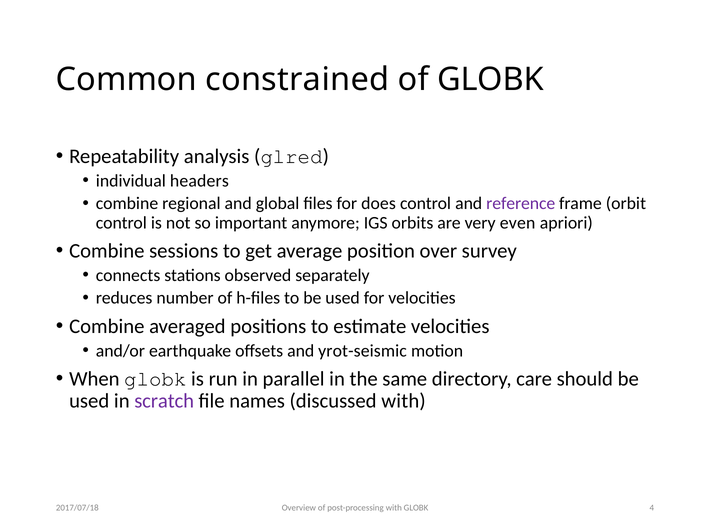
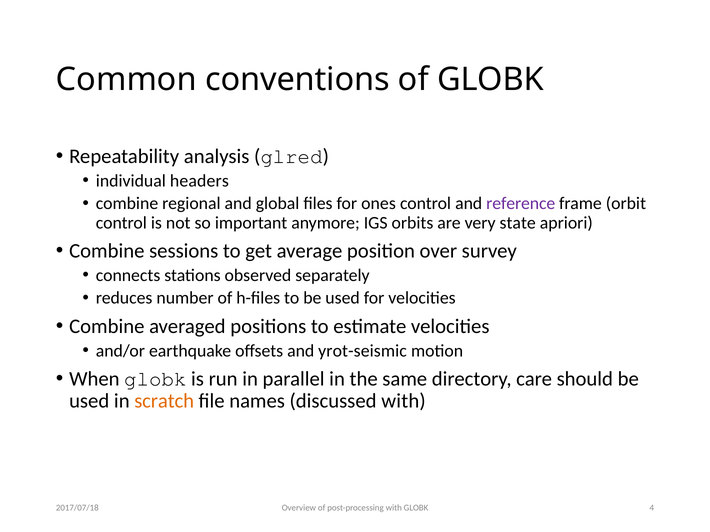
constrained: constrained -> conventions (297, 80)
does: does -> ones (378, 204)
even: even -> state (518, 223)
scratch colour: purple -> orange (164, 402)
